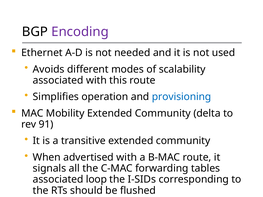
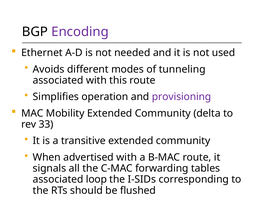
scalability: scalability -> tunneling (182, 69)
provisioning colour: blue -> purple (182, 97)
91: 91 -> 33 (46, 124)
